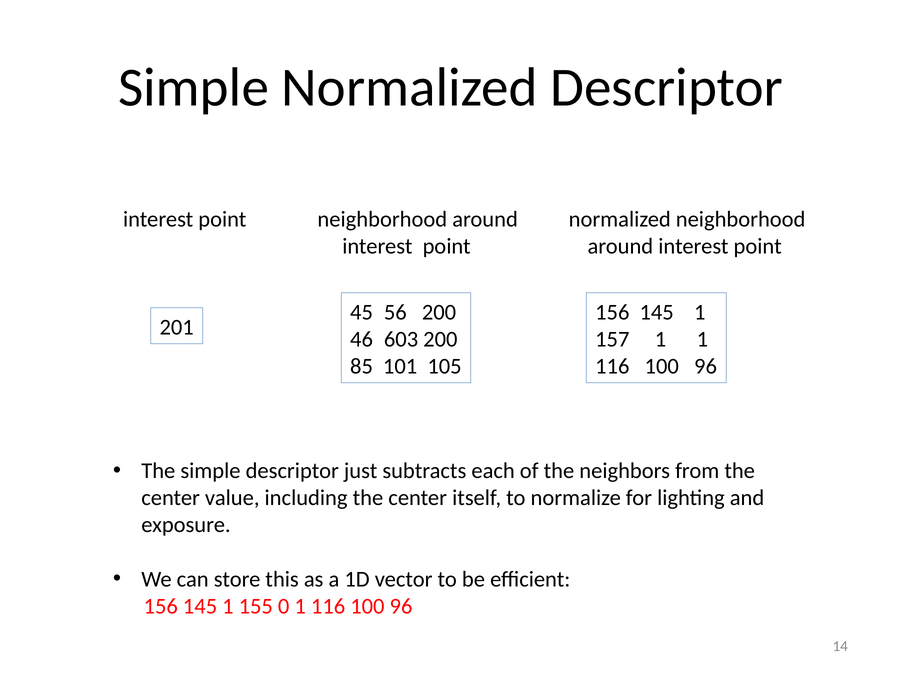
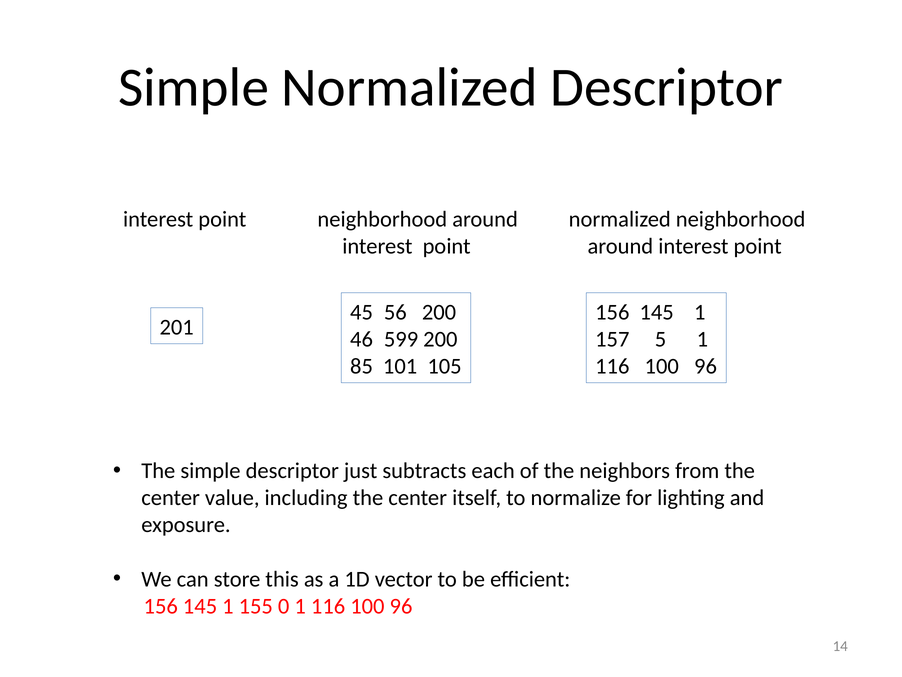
603: 603 -> 599 (401, 339)
1: 1 -> 5 (661, 339)
